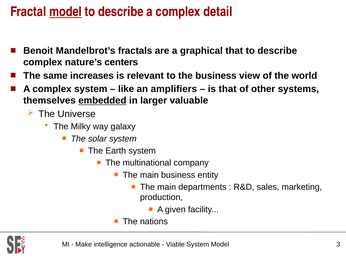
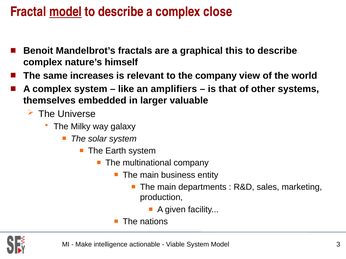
detail: detail -> close (218, 12)
graphical that: that -> this (234, 51)
centers: centers -> himself (121, 62)
the business: business -> company (216, 76)
embedded underline: present -> none (102, 101)
